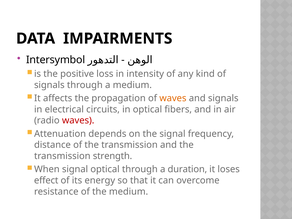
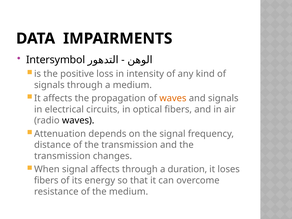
waves colour: red -> black (78, 121)
strength: strength -> changes (112, 156)
signal optical: optical -> affects (105, 169)
effect: effect -> fibers (46, 180)
